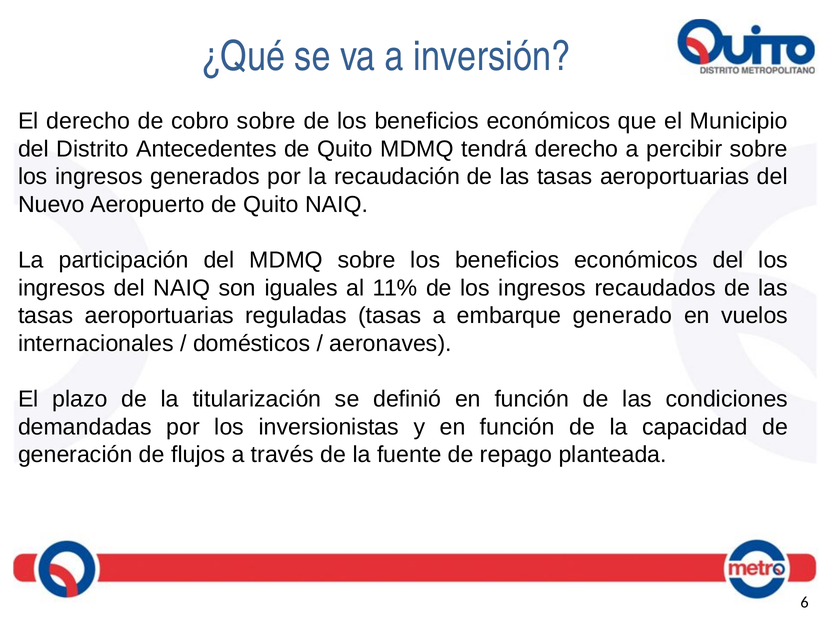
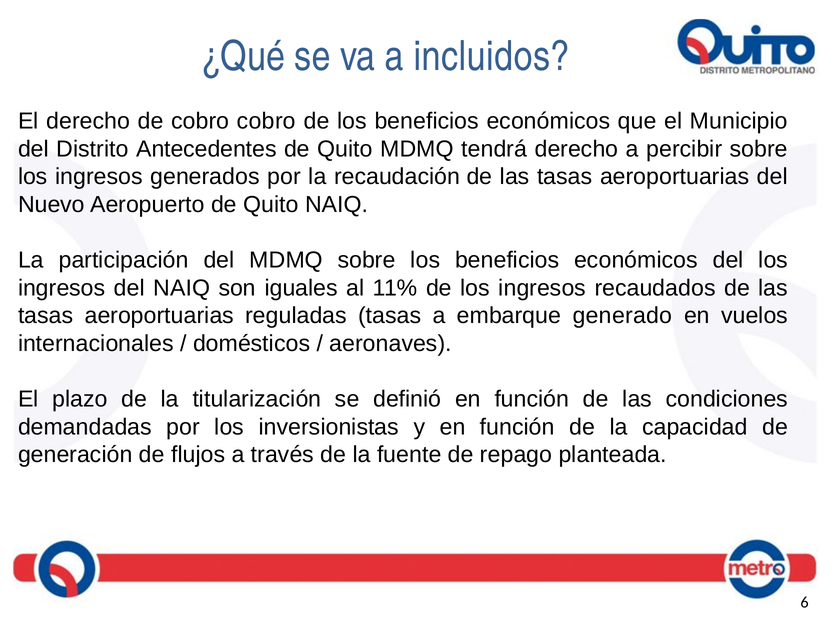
inversión: inversión -> incluidos (492, 57)
cobro sobre: sobre -> cobro (266, 121)
